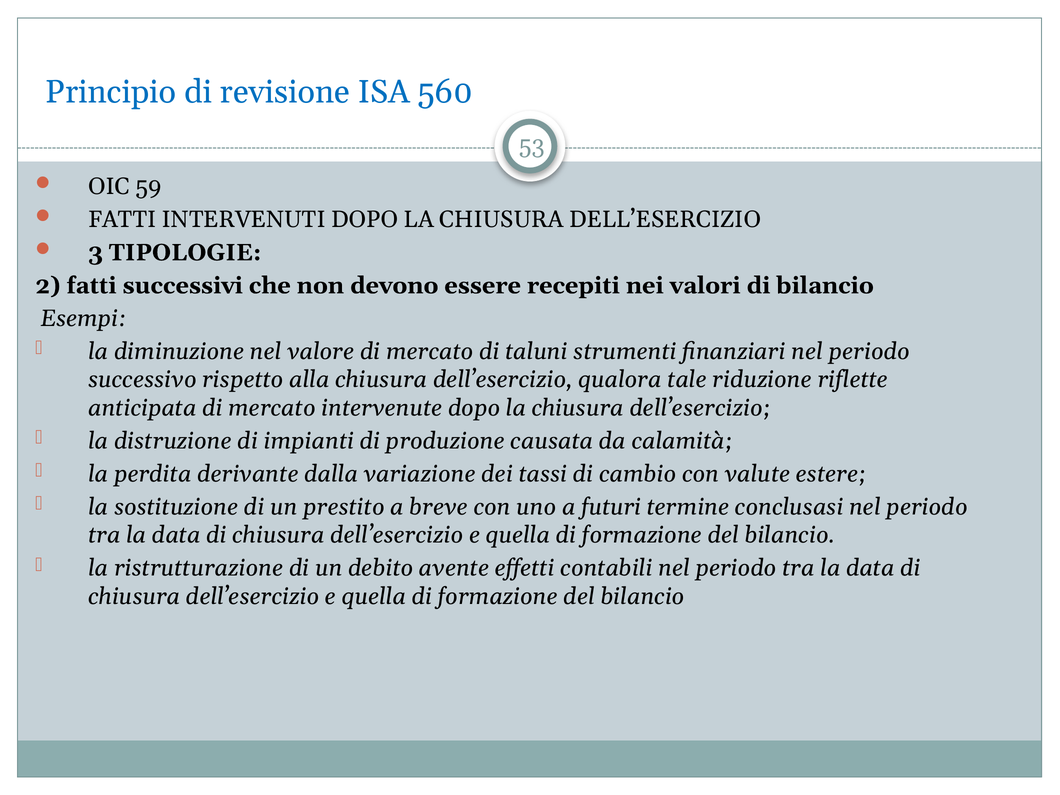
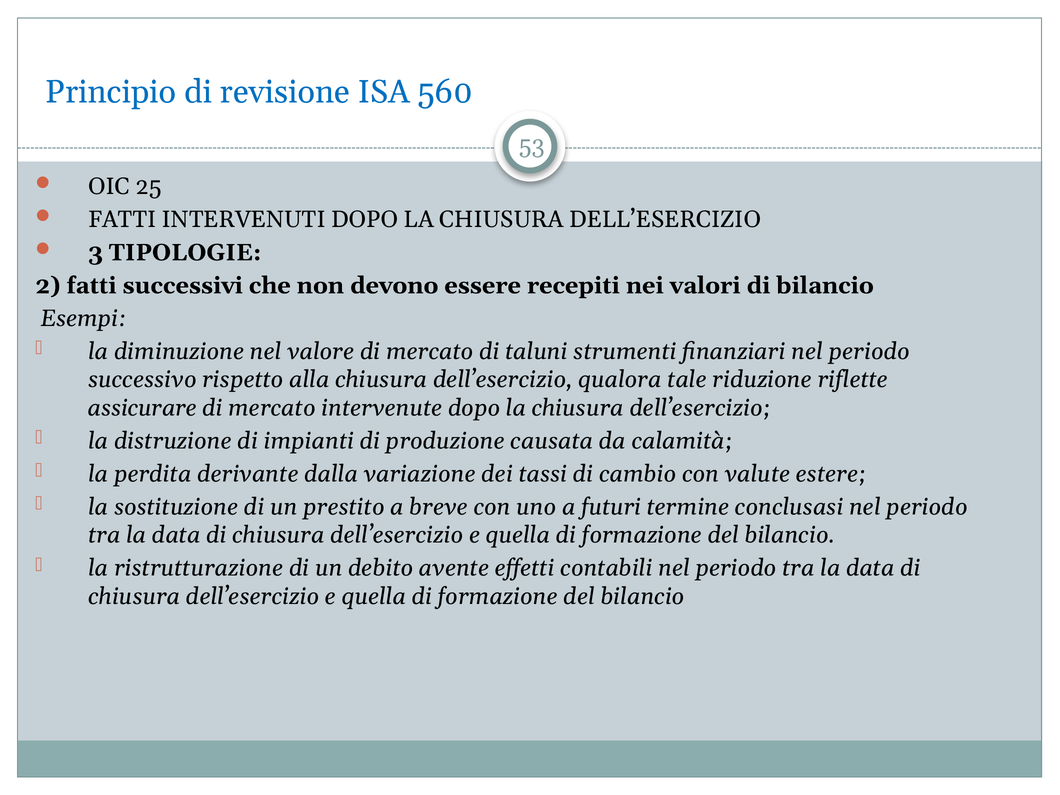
59: 59 -> 25 (149, 187)
anticipata: anticipata -> assicurare (142, 408)
